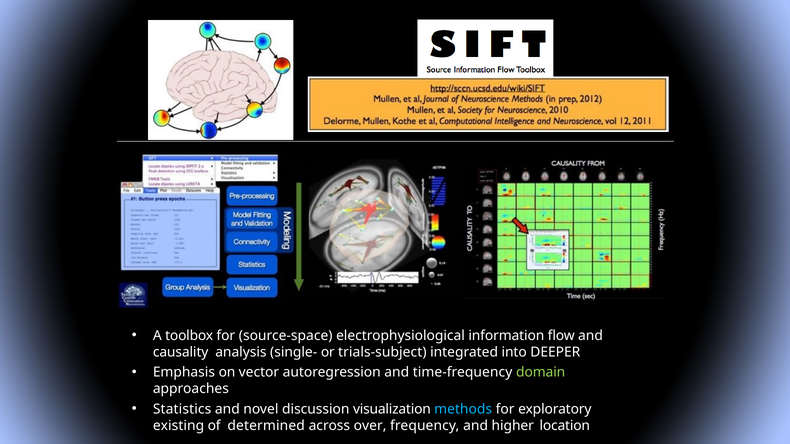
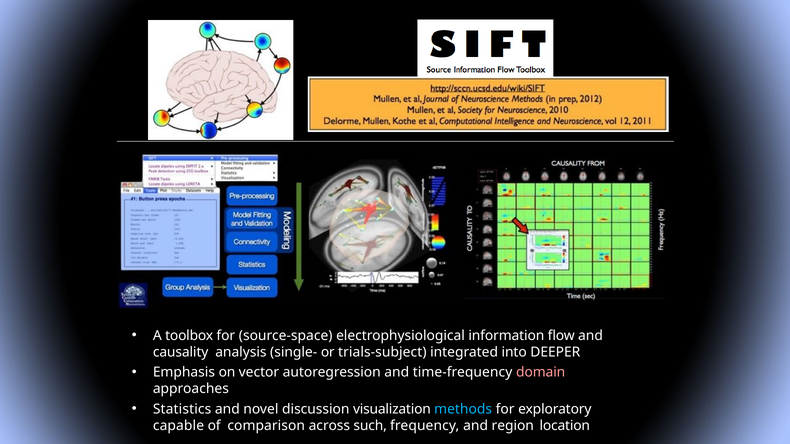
domain colour: light green -> pink (541, 373)
existing: existing -> capable (178, 426)
determined: determined -> comparison (266, 426)
over: over -> such (370, 426)
higher: higher -> region (513, 426)
